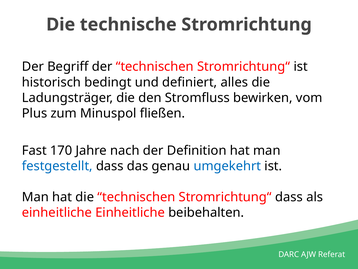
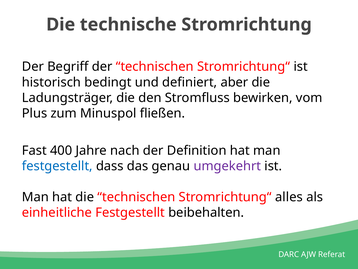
alles: alles -> aber (234, 82)
170: 170 -> 400 (61, 150)
umgekehrt colour: blue -> purple (227, 166)
Stromrichtung“ dass: dass -> alles (289, 197)
einheitliche Einheitliche: Einheitliche -> Festgestellt (130, 212)
